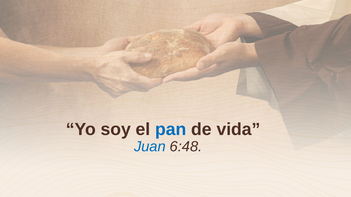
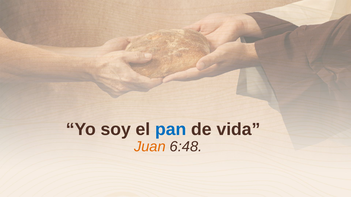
Juan colour: blue -> orange (150, 147)
